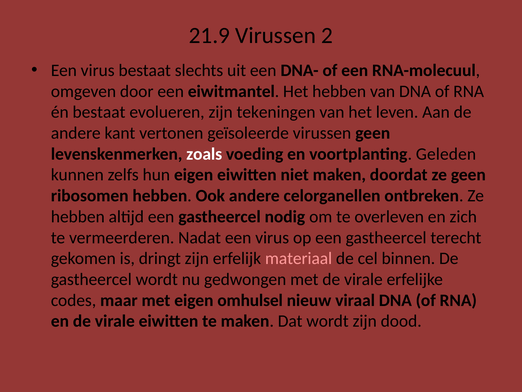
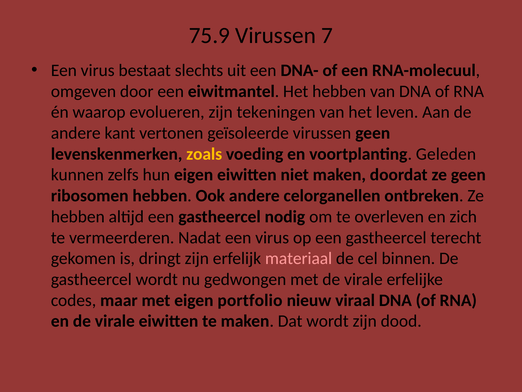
21.9: 21.9 -> 75.9 (209, 35)
2: 2 -> 7 (327, 35)
én bestaat: bestaat -> waarop (99, 112)
zoals colour: white -> yellow (204, 154)
omhulsel: omhulsel -> portfolio (250, 300)
